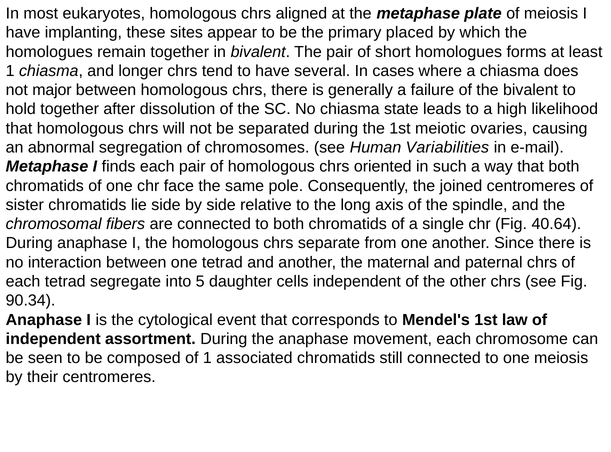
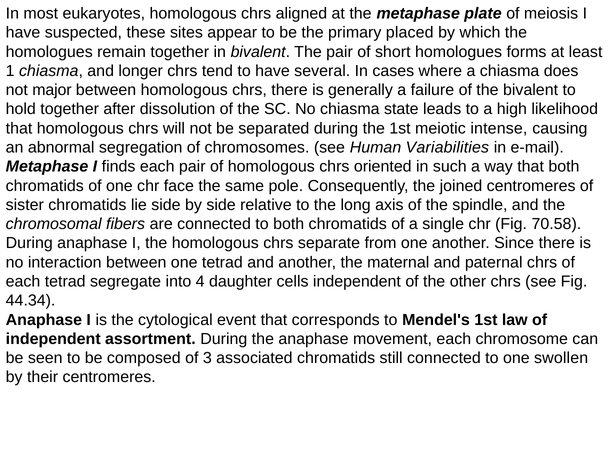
implanting: implanting -> suspected (83, 33)
ovaries: ovaries -> intense (499, 129)
40.64: 40.64 -> 70.58 (556, 224)
5: 5 -> 4 (200, 282)
90.34: 90.34 -> 44.34 (31, 301)
of 1: 1 -> 3 (207, 359)
one meiosis: meiosis -> swollen (561, 359)
